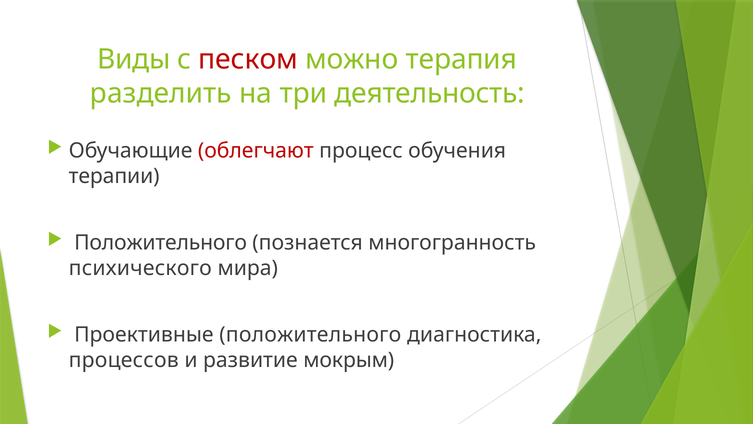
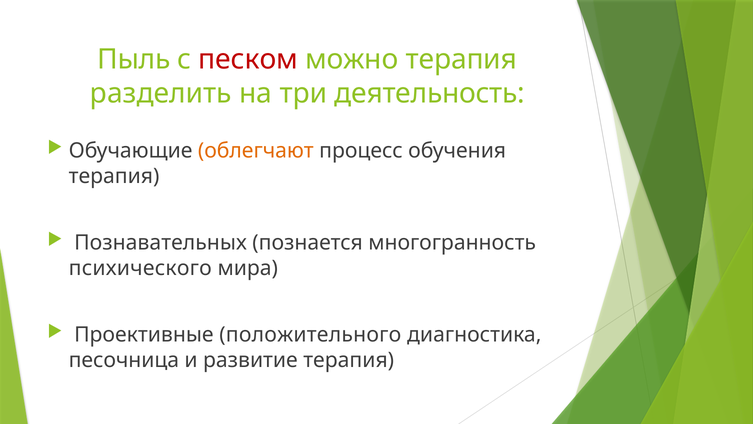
Виды: Виды -> Пыль (134, 59)
облегчают colour: red -> orange (256, 150)
терапии: терапии -> терапия (114, 176)
Положительного: Положительного -> Познавательных (160, 242)
процессов: процессов -> песочница (124, 360)
развитие мокрым: мокрым -> терапия (349, 360)
